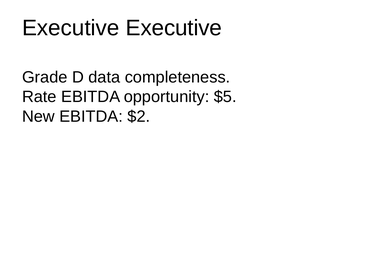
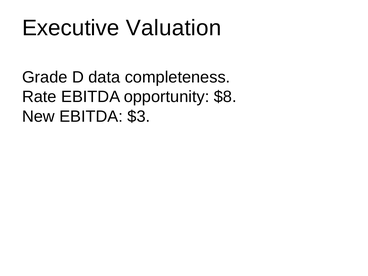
Executive Executive: Executive -> Valuation (174, 28)
$5: $5 -> $8 (225, 97)
$2: $2 -> $3 (139, 116)
